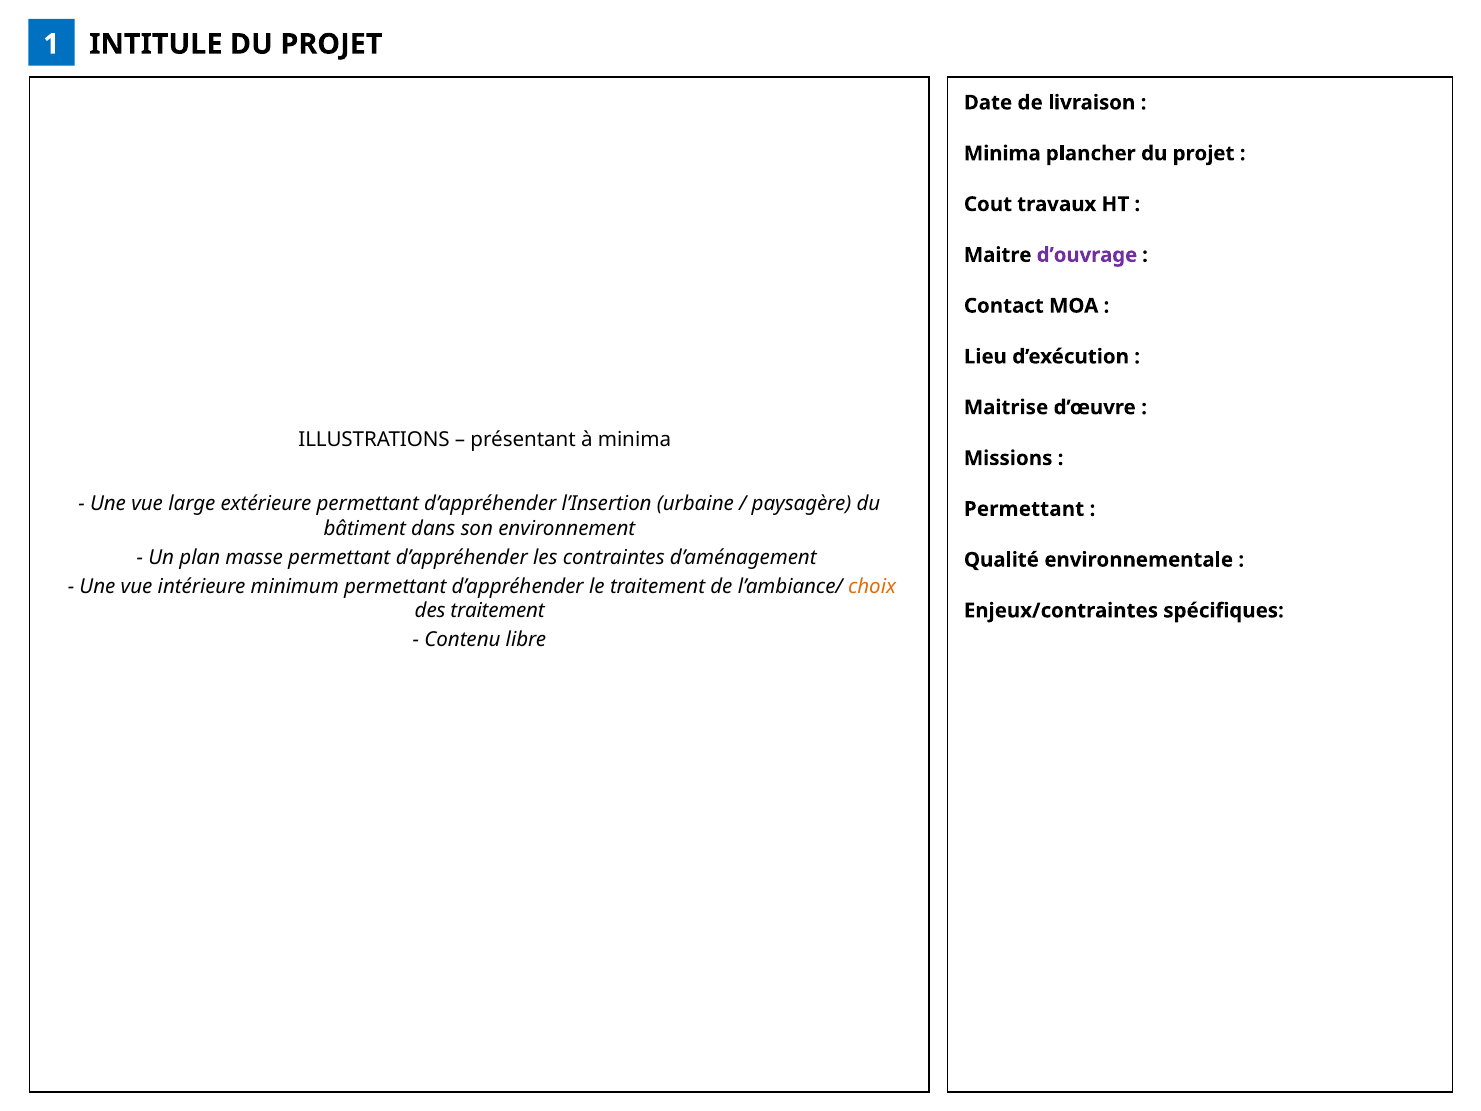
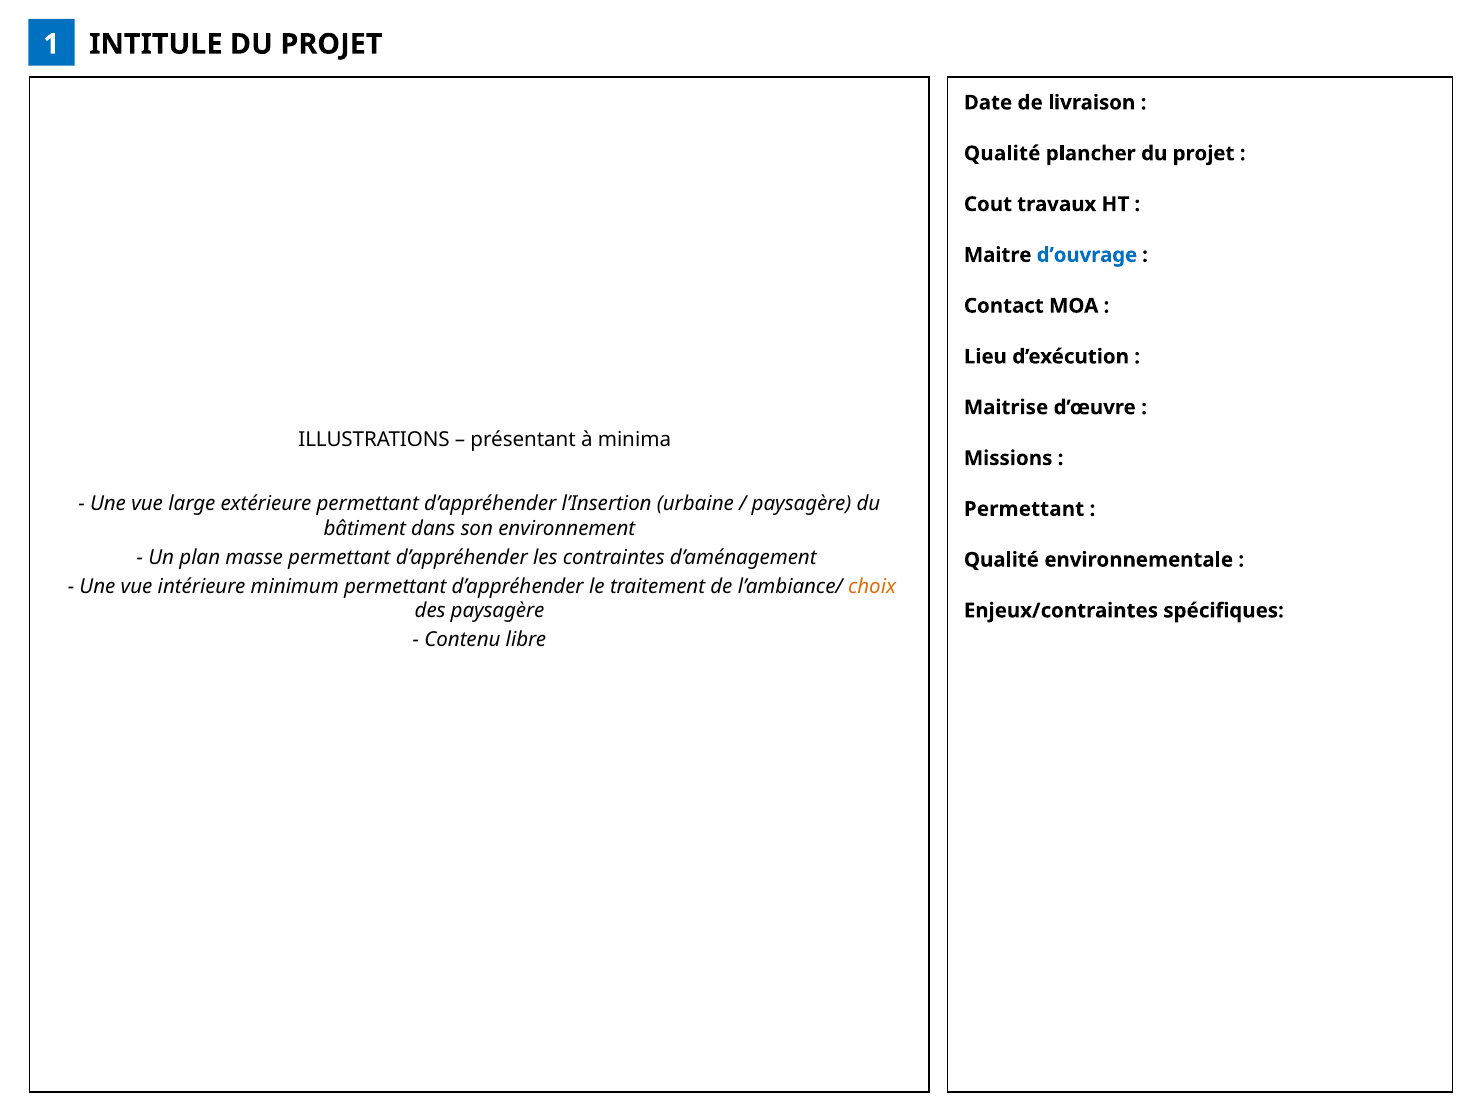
Minima: Minima -> Qualité (1002, 153)
d’ouvrage colour: purple -> blue (1087, 255)
des traitement: traitement -> paysagère (498, 611)
